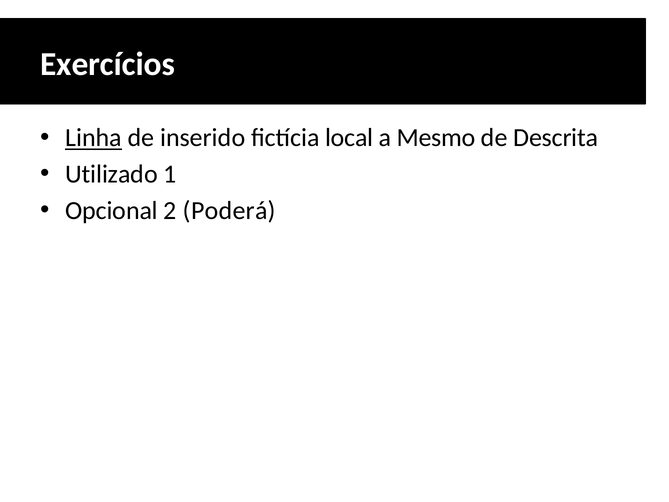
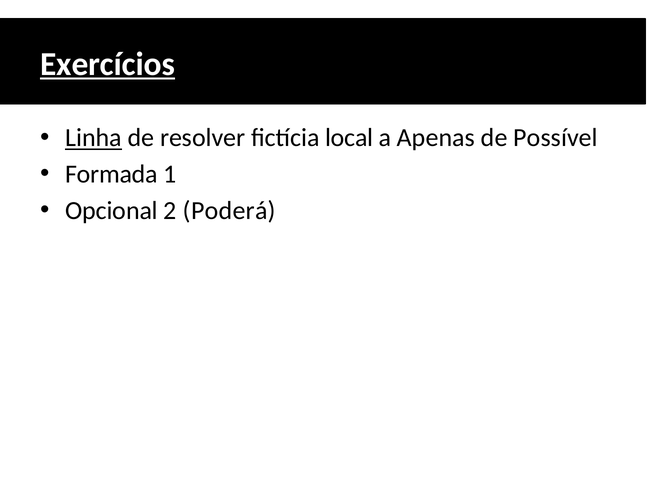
Exercícios underline: none -> present (108, 64)
inserido: inserido -> resolver (203, 138)
Mesmo: Mesmo -> Apenas (436, 138)
Descrita: Descrita -> Possível (556, 138)
Utilizado: Utilizado -> Formada (112, 174)
